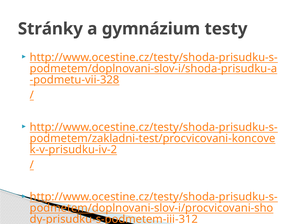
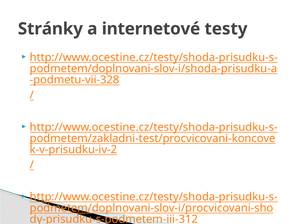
gymnázium: gymnázium -> internetové (151, 29)
